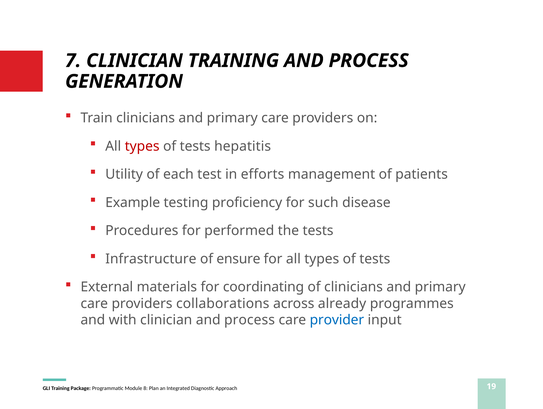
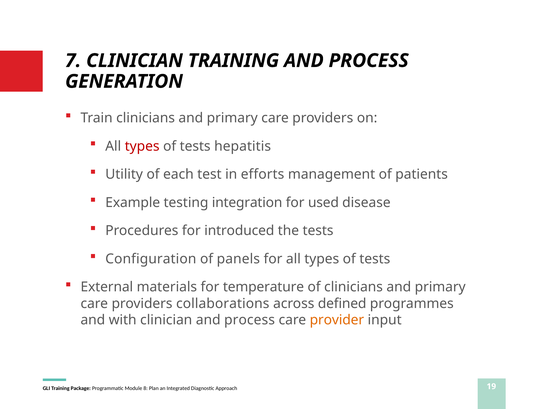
proficiency: proficiency -> integration (247, 202)
such: such -> used (323, 202)
performed: performed -> introduced (239, 231)
Infrastructure: Infrastructure -> Configuration (151, 259)
ensure: ensure -> panels (238, 259)
coordinating: coordinating -> temperature (263, 287)
already: already -> defined (342, 303)
provider colour: blue -> orange (337, 320)
